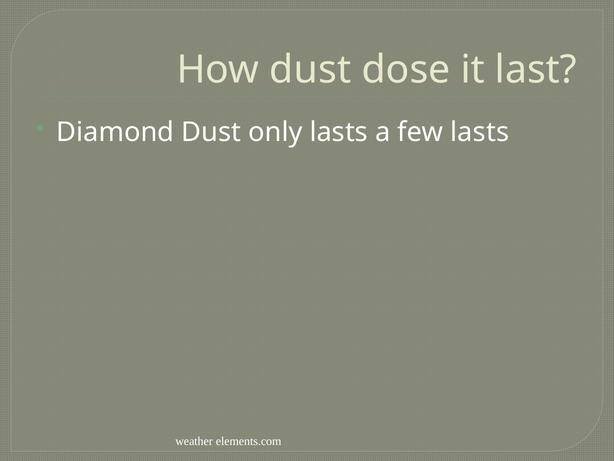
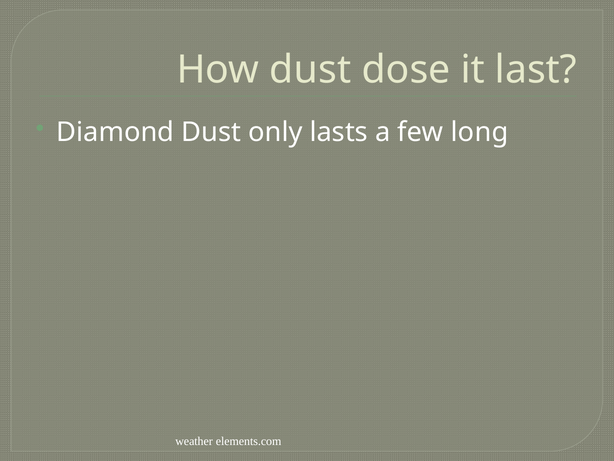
few lasts: lasts -> long (480, 132)
